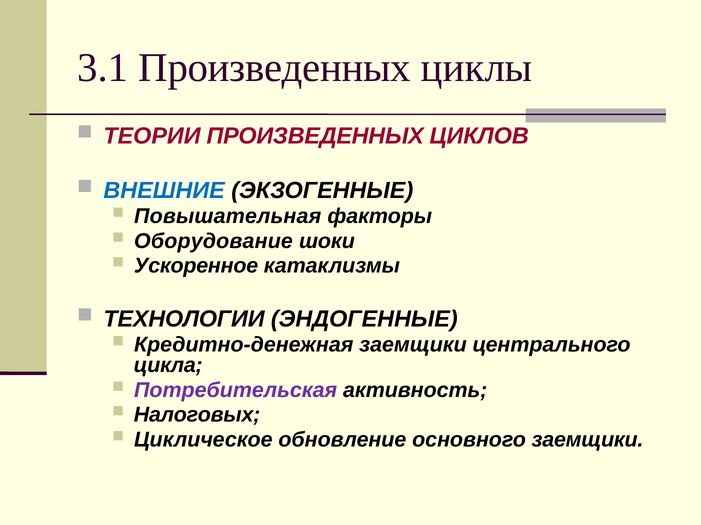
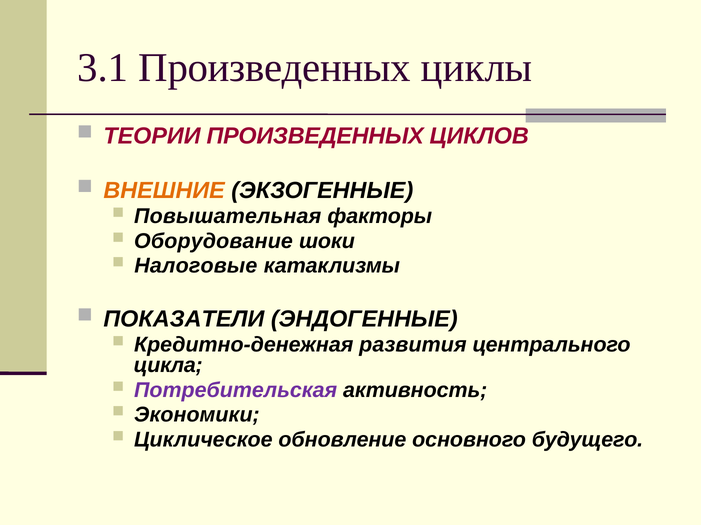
ВНЕШНИЕ colour: blue -> orange (164, 191)
Ускоренное: Ускоренное -> Налоговые (196, 266)
ТЕХНОЛОГИИ: ТЕХНОЛОГИИ -> ПОКАЗАТЕЛИ (184, 319)
Кредитно-денежная заемщики: заемщики -> развития (413, 345)
Налоговых: Налоговых -> Экономики (197, 415)
основного заемщики: заемщики -> будущего (587, 440)
